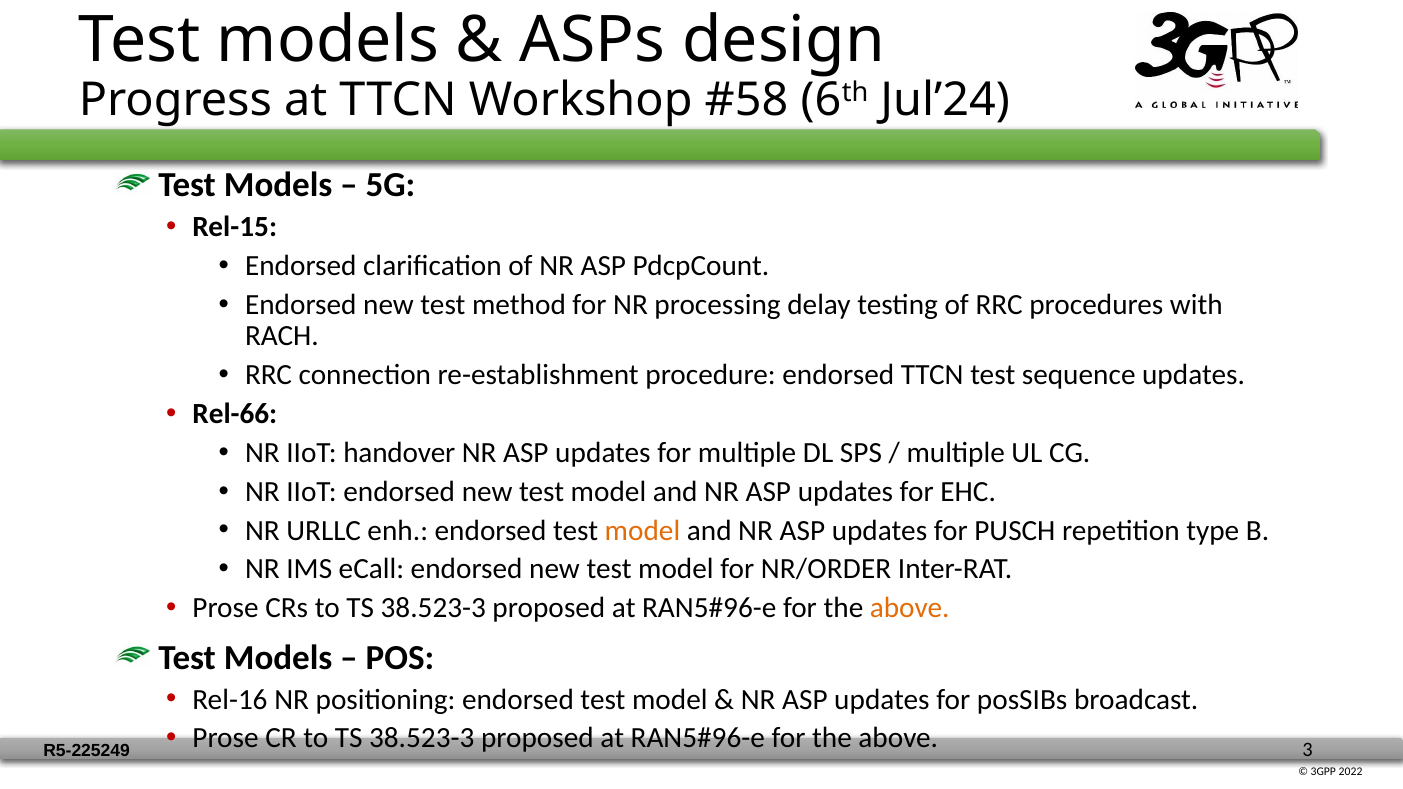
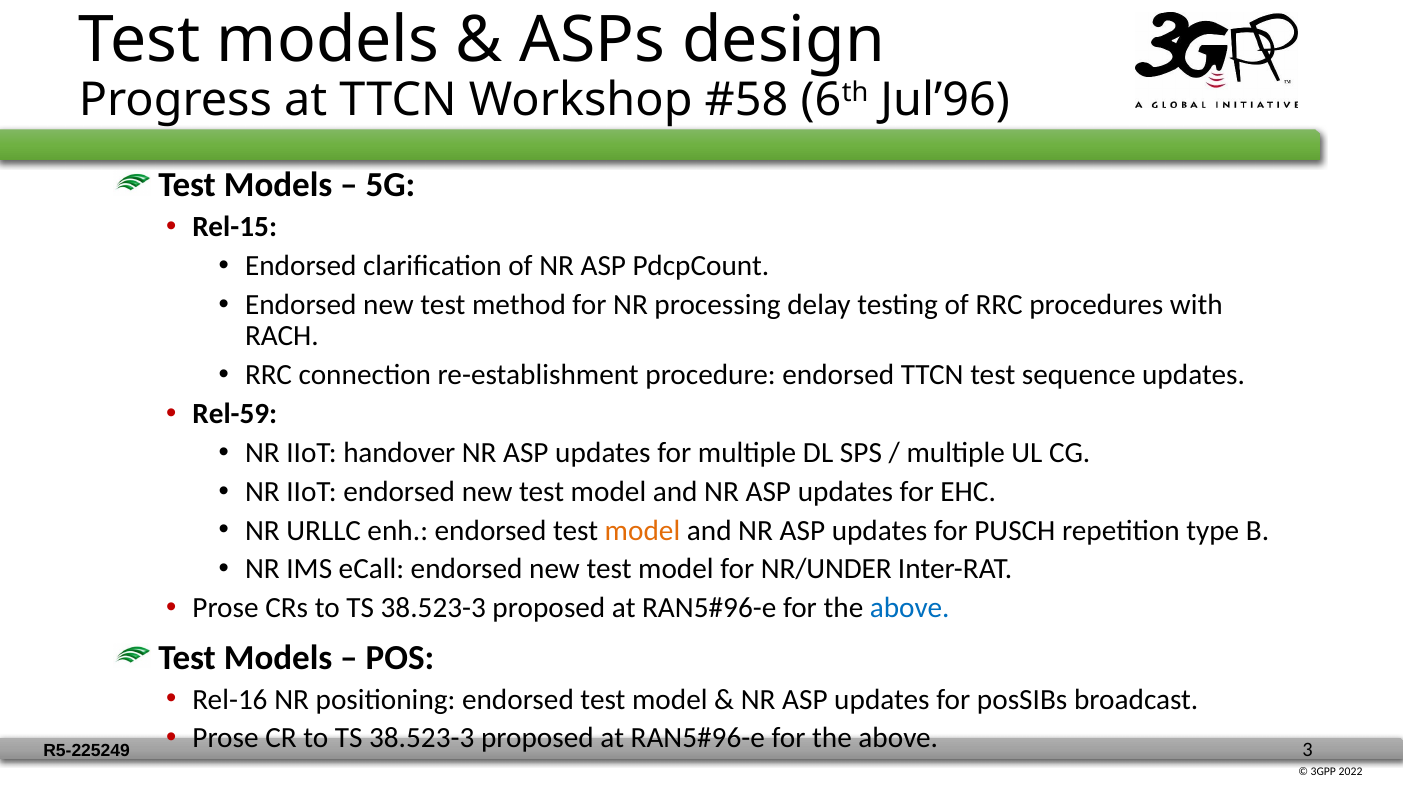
Jul’24: Jul’24 -> Jul’96 (945, 100)
Rel-66: Rel-66 -> Rel-59 (235, 414)
NR/ORDER: NR/ORDER -> NR/UNDER (826, 569)
above colour: orange -> blue (910, 608)
